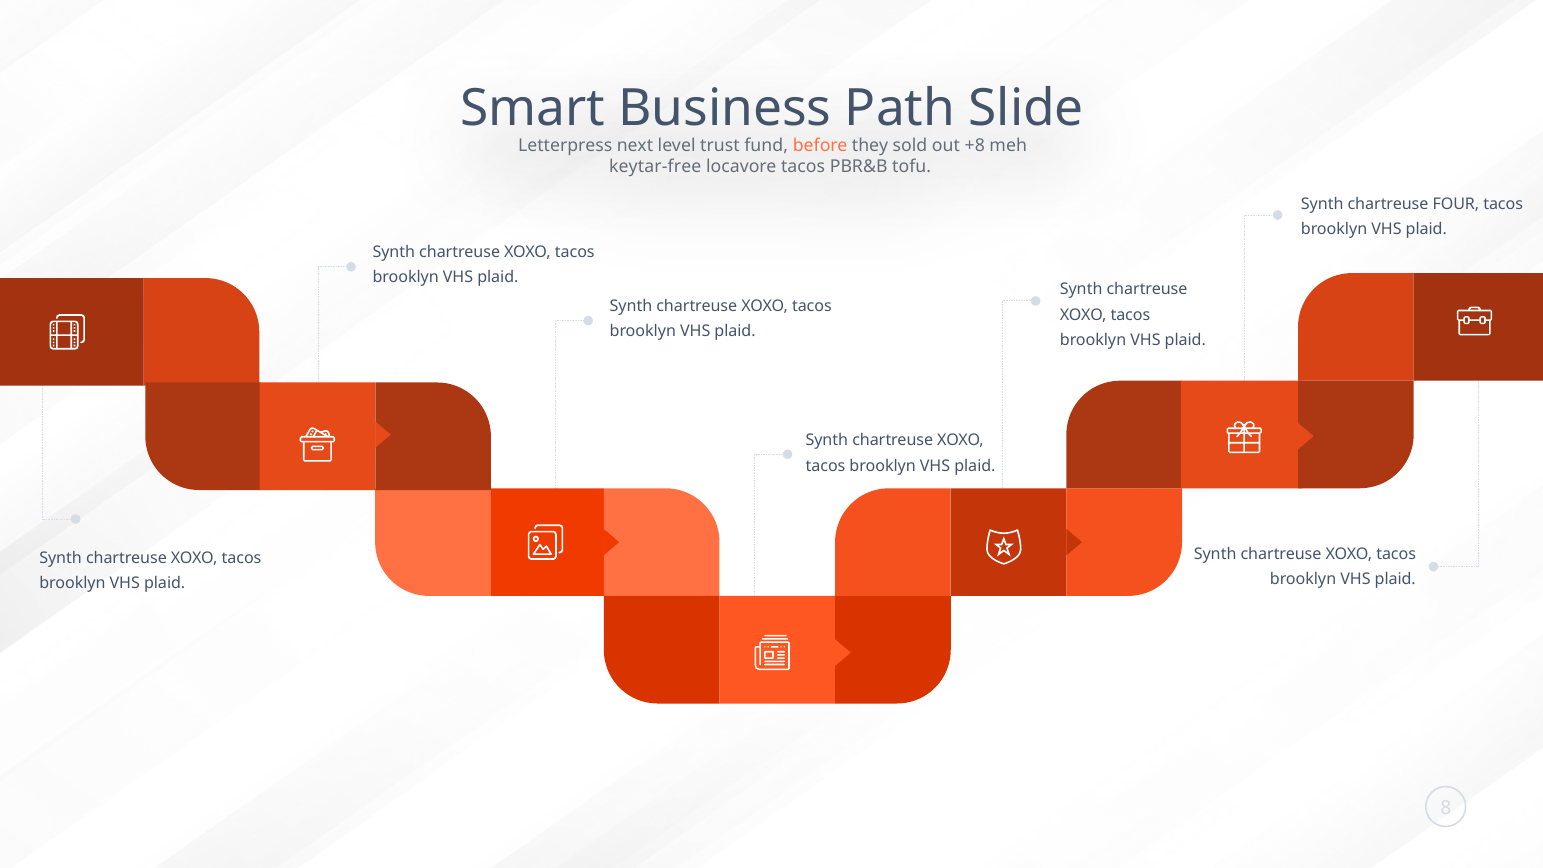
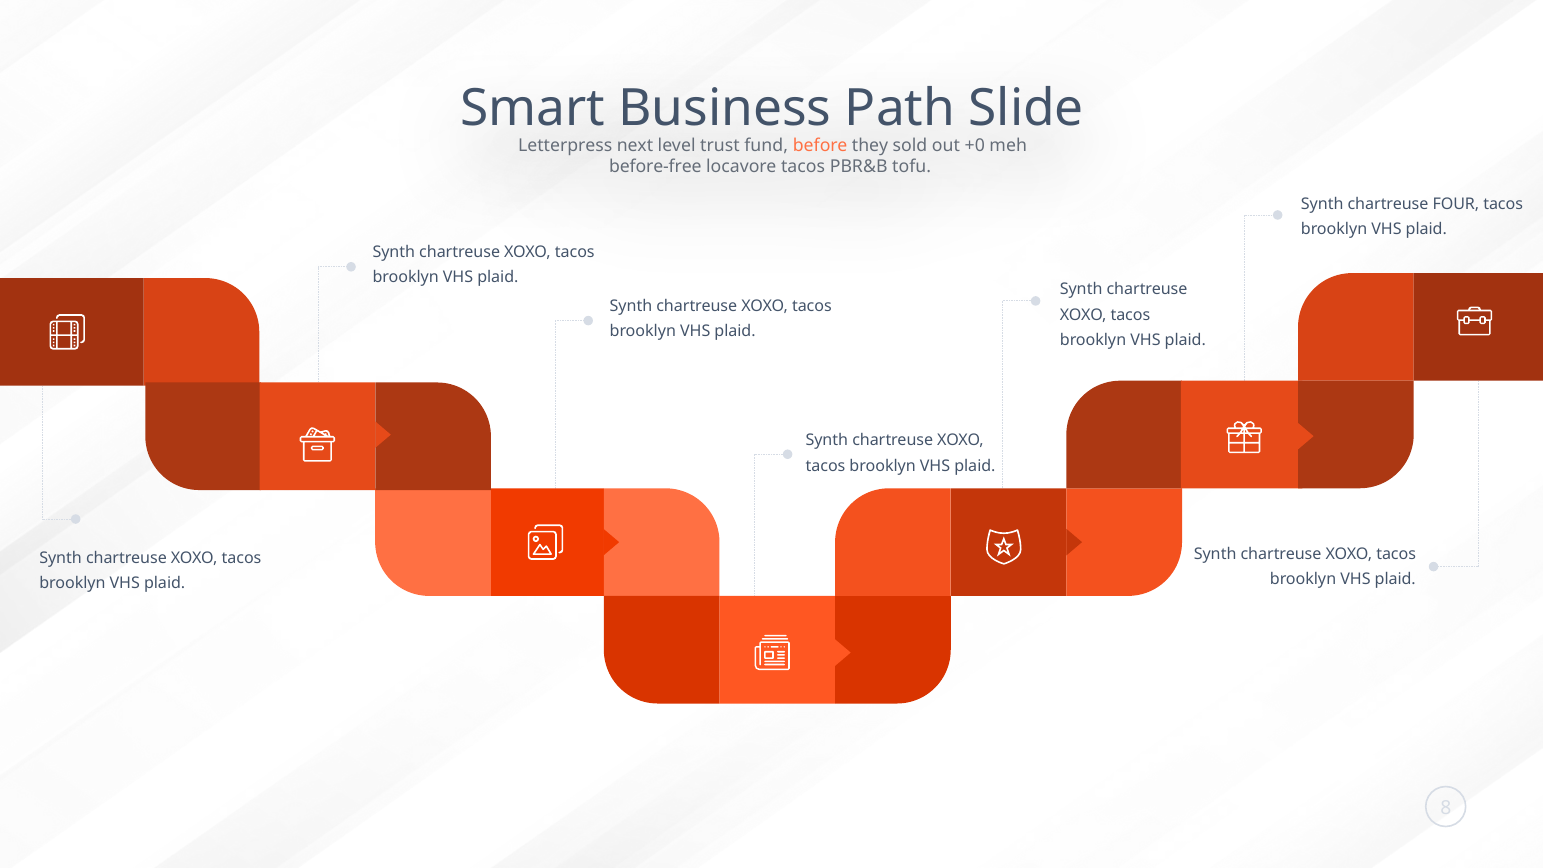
+8: +8 -> +0 (975, 146)
keytar-free: keytar-free -> before-free (655, 167)
